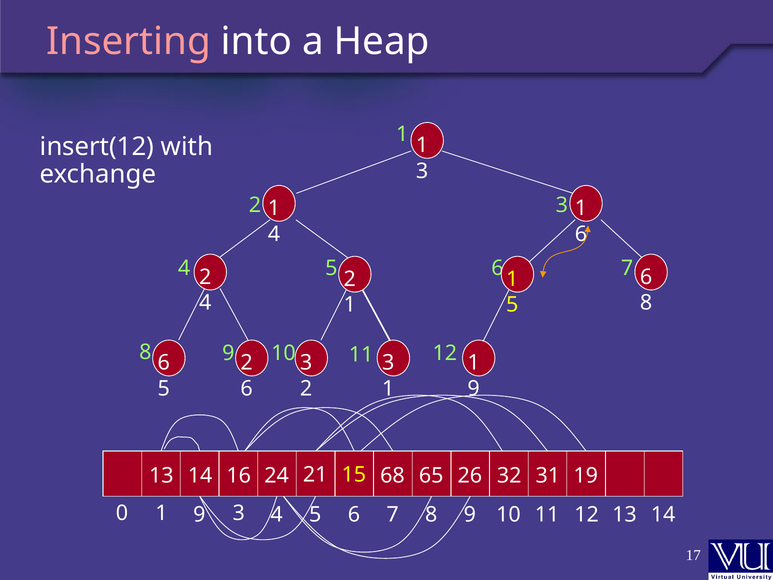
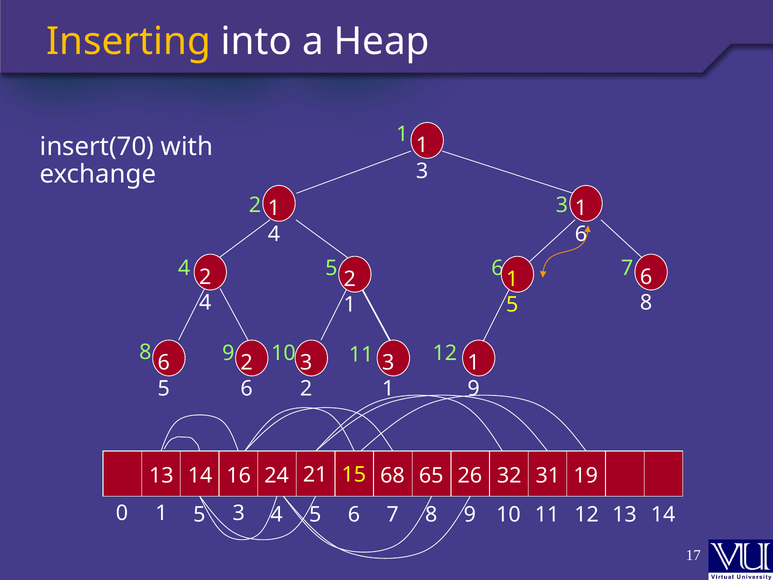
Inserting colour: pink -> yellow (129, 41)
insert(12: insert(12 -> insert(70 (97, 146)
9: 9 -> 5 (199, 514)
